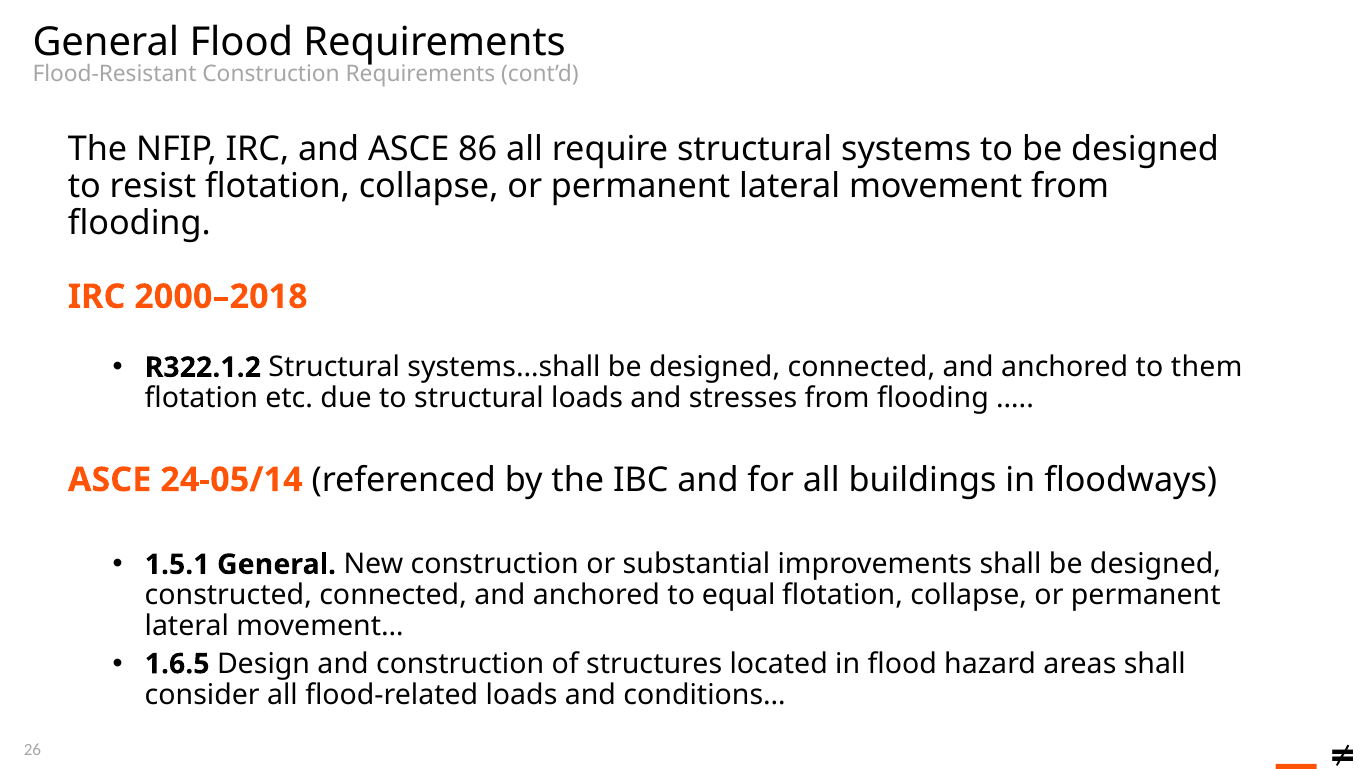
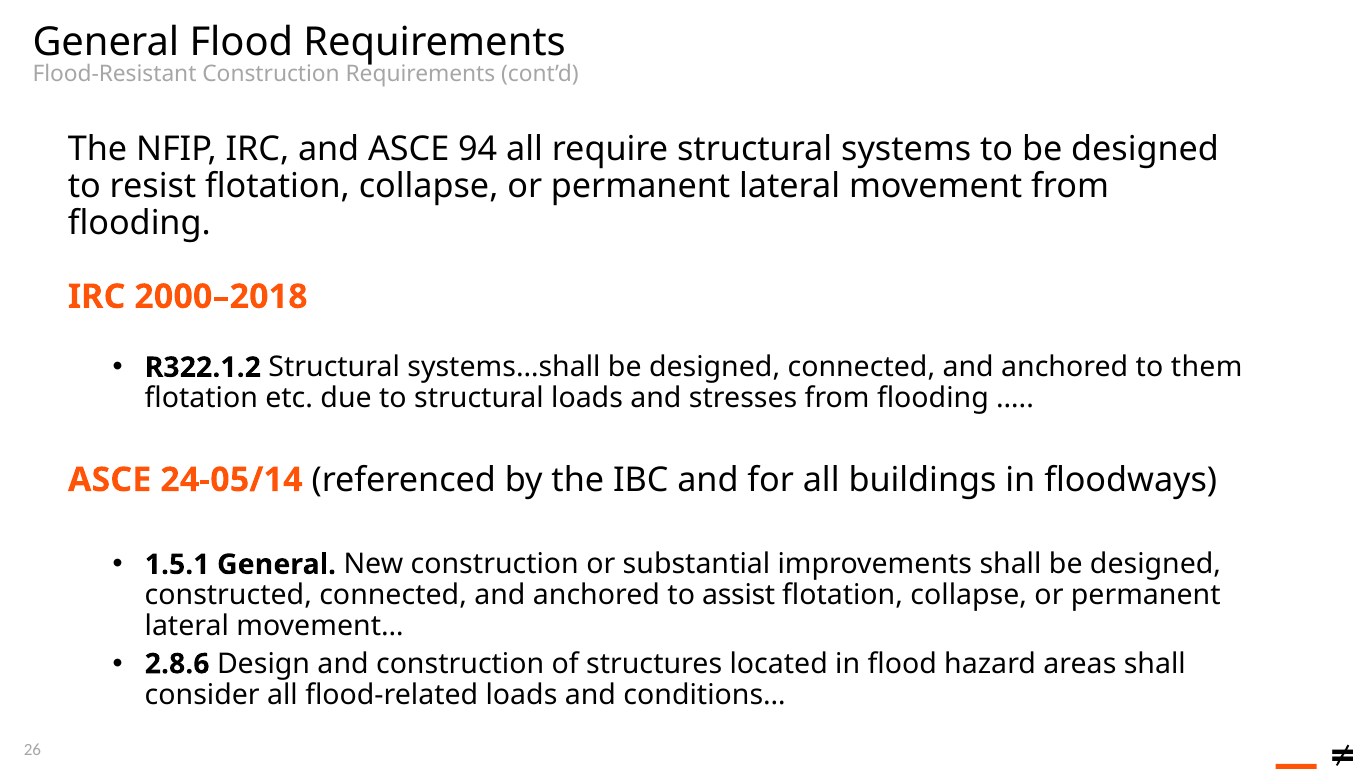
86: 86 -> 94 (478, 149)
equal: equal -> assist (739, 595)
1.6.5: 1.6.5 -> 2.8.6 (177, 664)
